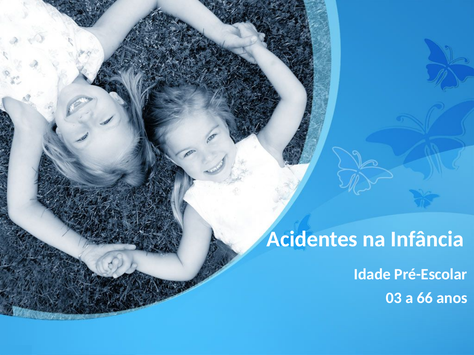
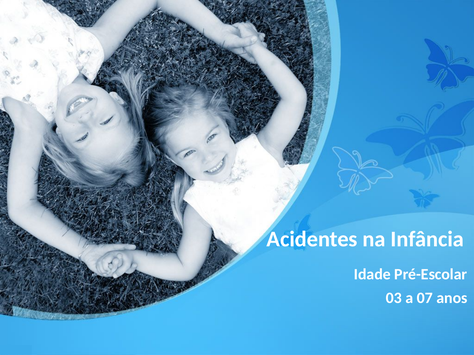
66: 66 -> 07 (425, 298)
